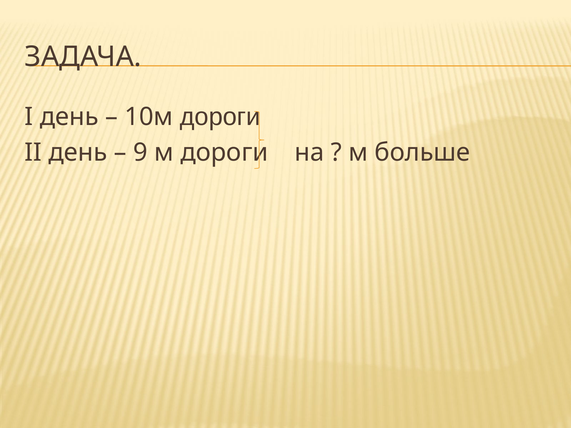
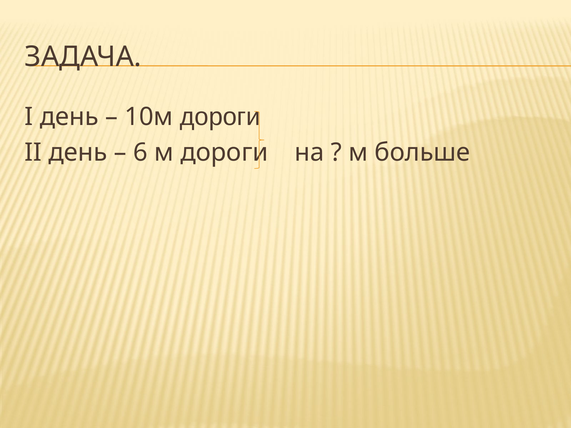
9: 9 -> 6 (140, 152)
